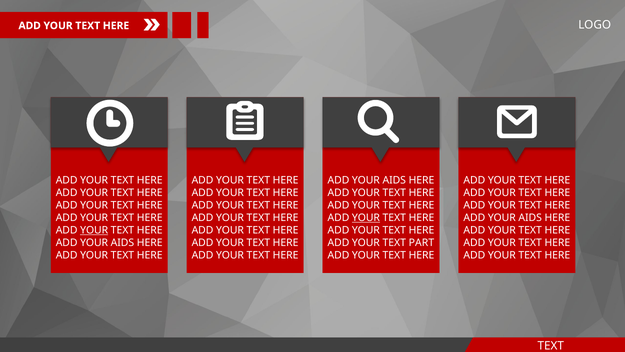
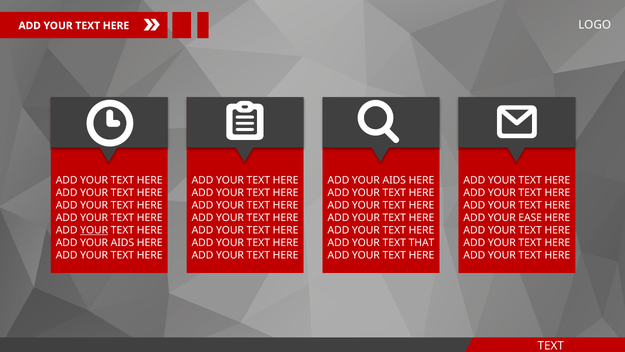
YOUR underline: present -> none (366, 218)
AIDS: AIDS -> EASE (530, 218)
PART: PART -> THAT (422, 243)
